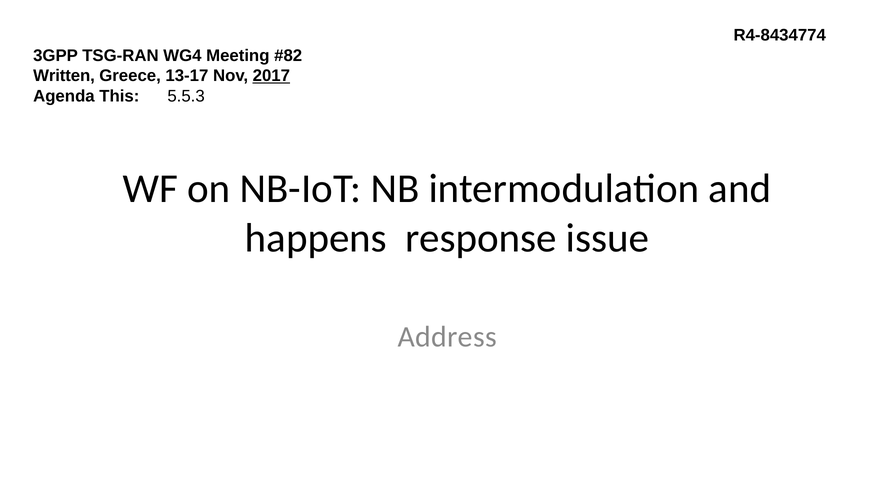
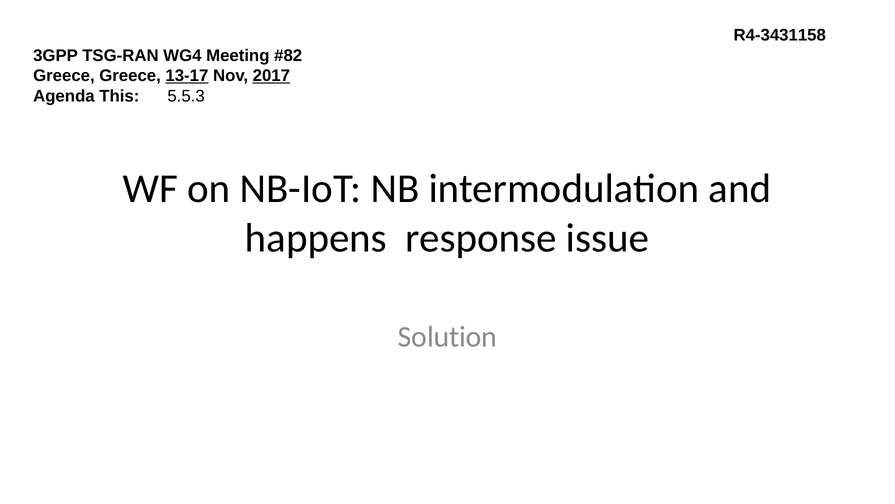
R4-8434774: R4-8434774 -> R4-3431158 (780, 35)
Written: Written -> Greece (64, 76)
13-17 underline: none -> present (187, 76)
Address: Address -> Solution (447, 337)
